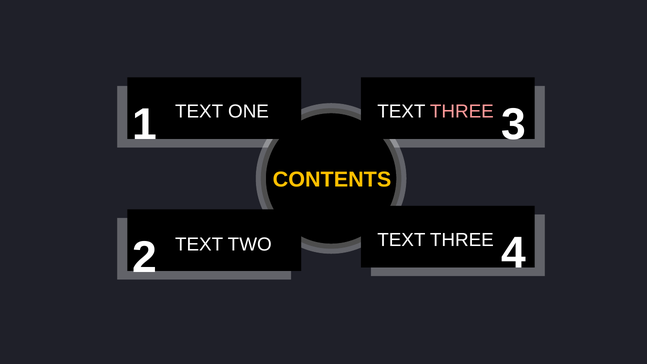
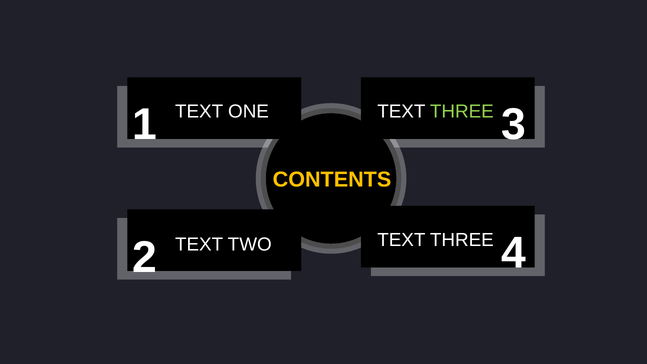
THREE colour: pink -> light green (462, 111)
